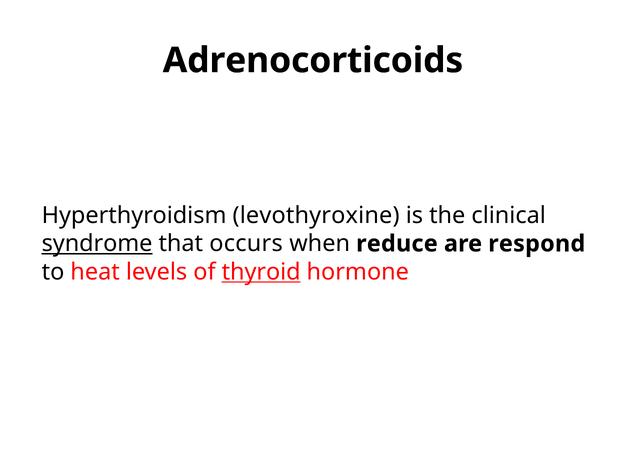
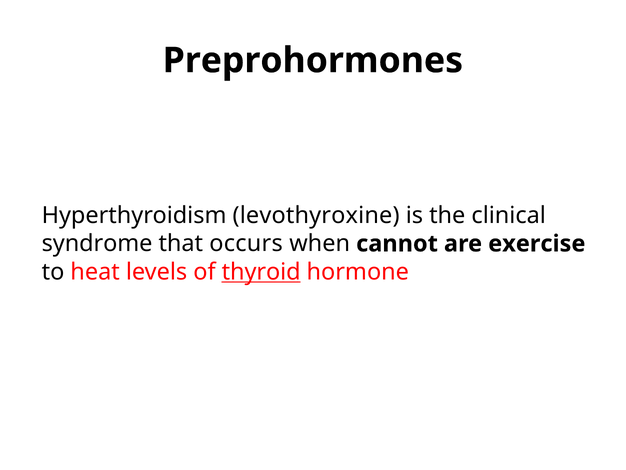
Adrenocorticoids: Adrenocorticoids -> Preprohormones (313, 60)
syndrome underline: present -> none (97, 243)
reduce: reduce -> cannot (397, 243)
respond: respond -> exercise (537, 243)
